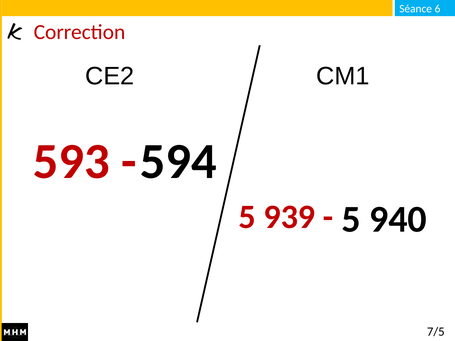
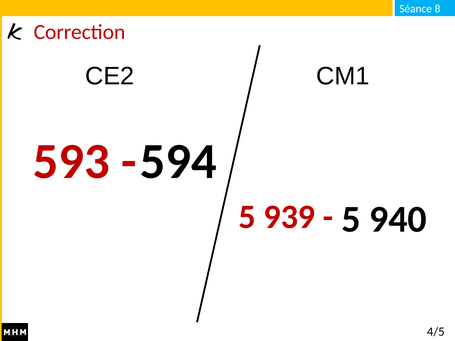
6: 6 -> 8 (437, 9)
7/5: 7/5 -> 4/5 (436, 332)
